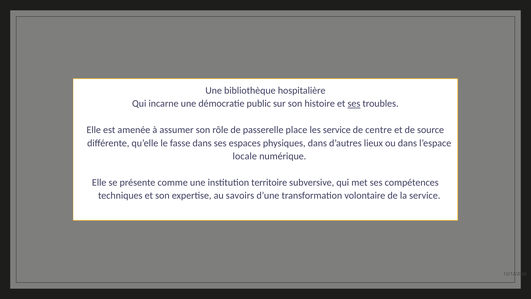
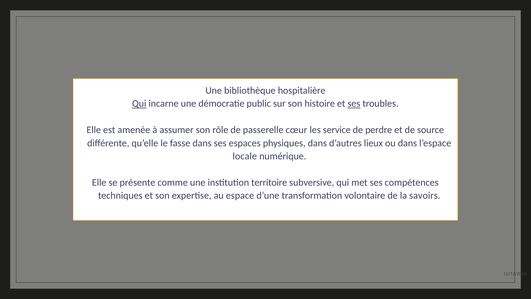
Qui underline: none -> present (139, 104)
place: place -> cœur (296, 130)
centre: centre -> perdre (379, 130)
savoirs: savoirs -> espace (240, 195)
la service: service -> savoirs (425, 195)
